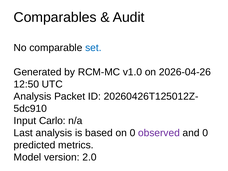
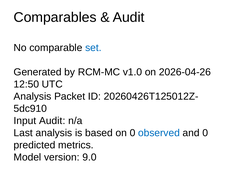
Input Carlo: Carlo -> Audit (52, 121)
observed colour: purple -> blue (159, 133)
2.0: 2.0 -> 9.0 (89, 157)
